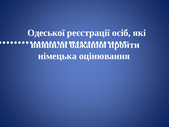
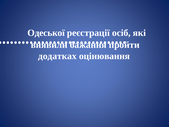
німецька: німецька -> додатках (57, 56)
